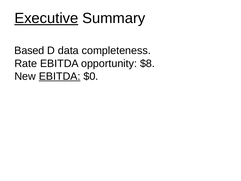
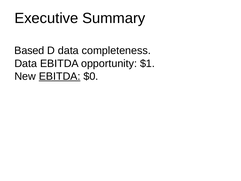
Executive underline: present -> none (46, 18)
Rate: Rate -> Data (26, 63)
$8: $8 -> $1 (147, 63)
